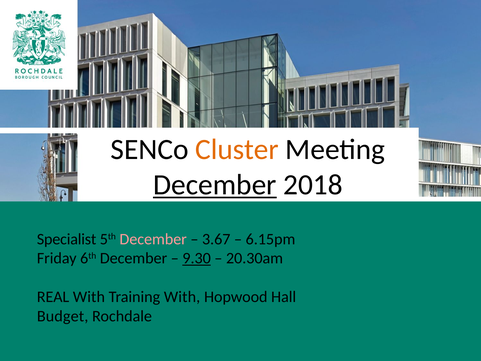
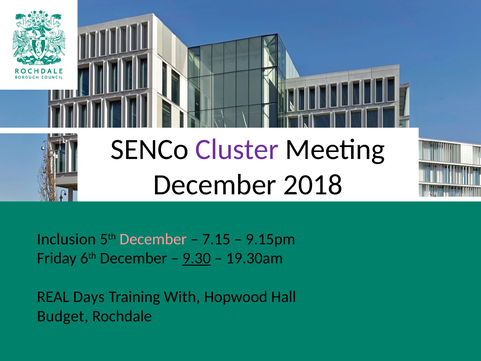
Cluster colour: orange -> purple (237, 149)
December underline: present -> none (215, 185)
Specialist: Specialist -> Inclusion (66, 239)
3.67: 3.67 -> 7.15 (216, 239)
6.15pm: 6.15pm -> 9.15pm (270, 239)
20.30am: 20.30am -> 19.30am (255, 258)
REAL With: With -> Days (89, 297)
